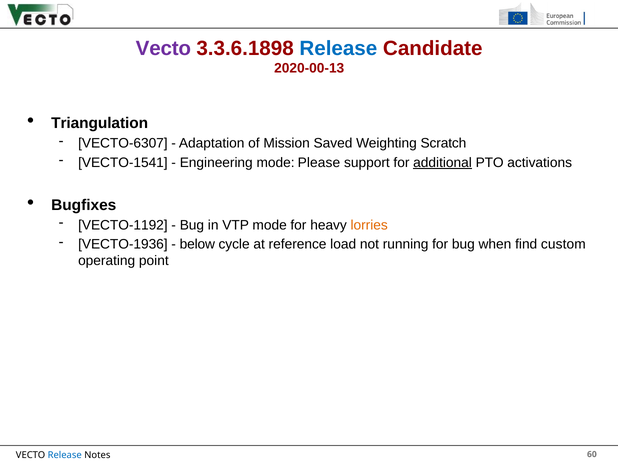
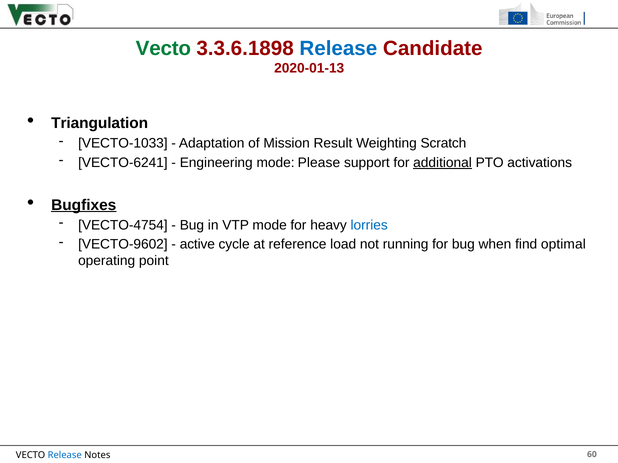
Vecto colour: purple -> green (163, 48)
2020-00-13: 2020-00-13 -> 2020-01-13 (309, 68)
VECTO-6307: VECTO-6307 -> VECTO-1033 (123, 144)
Saved: Saved -> Result (333, 144)
VECTO-1541: VECTO-1541 -> VECTO-6241 (123, 163)
Bugfixes underline: none -> present (84, 205)
VECTO-1192: VECTO-1192 -> VECTO-4754 (123, 225)
lorries colour: orange -> blue (369, 225)
VECTO-1936: VECTO-1936 -> VECTO-9602 (123, 245)
below: below -> active (197, 245)
custom: custom -> optimal (563, 245)
